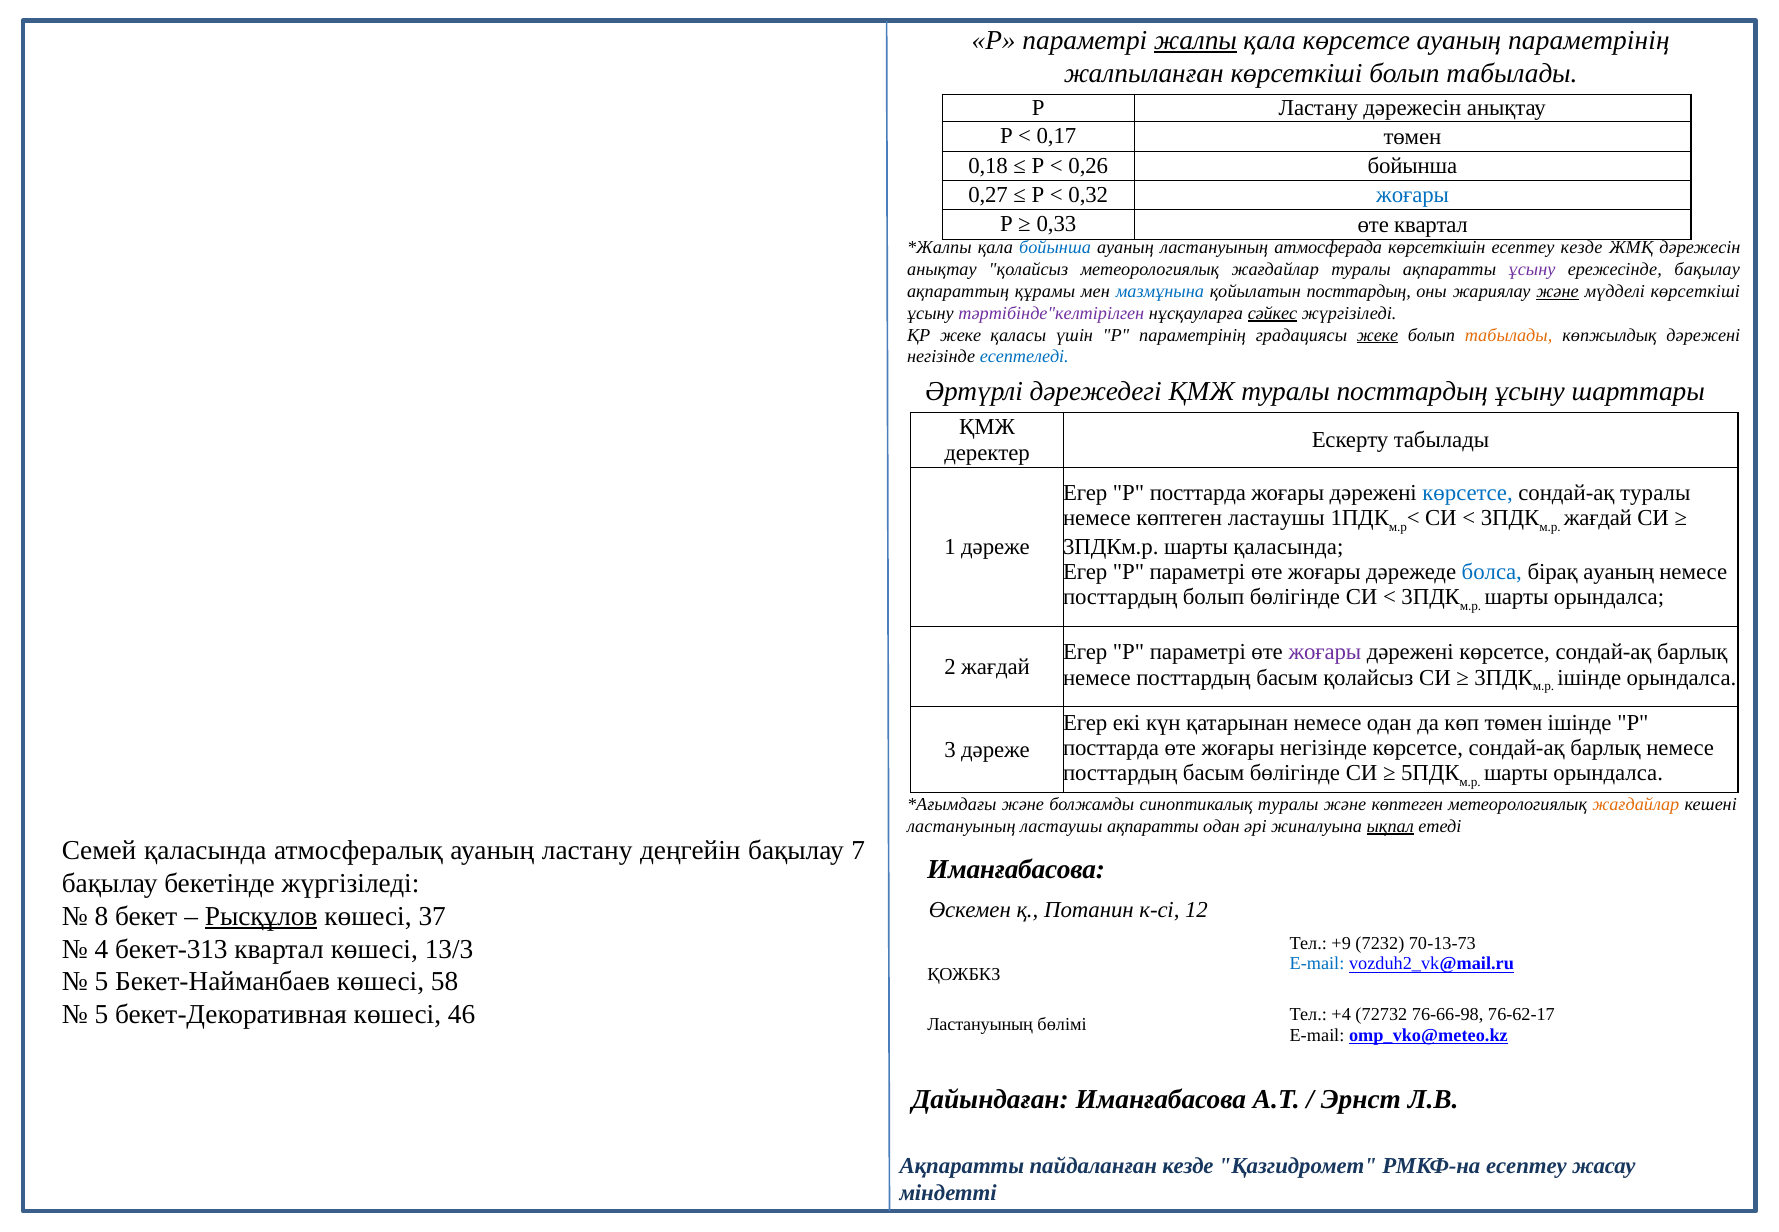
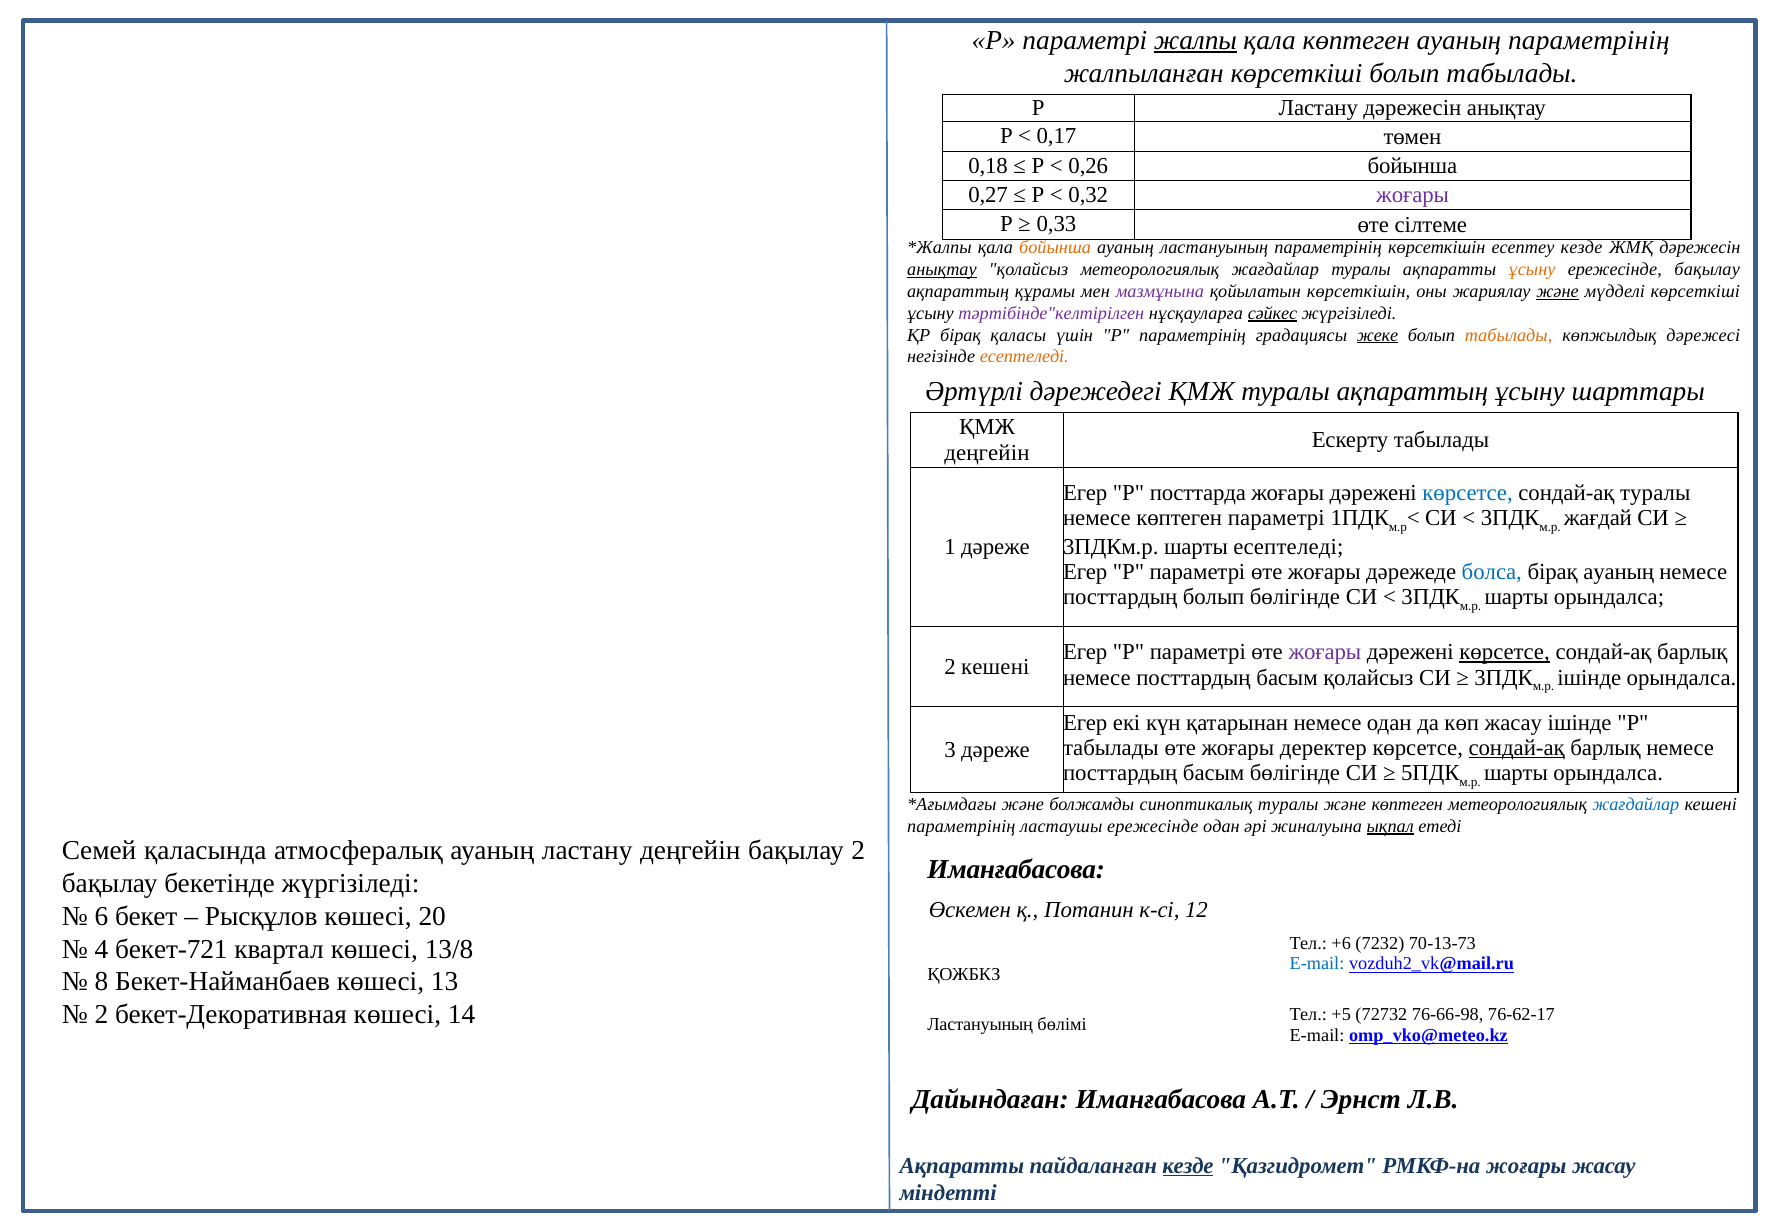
қала көрсетсе: көрсетсе -> көптеген (1356, 40)
жоғары colour: blue -> purple (1413, 195)
өте квартал: квартал -> сілтеме (1431, 225)
бойынша colour: blue -> orange (1055, 248)
ластануының атмосферада: атмосферада -> параметрінің (1328, 248)
анықтау underline: none -> present (942, 269)
ұсыну colour: purple -> orange (1532, 269)
мазмұнына colour: blue -> purple (1160, 291)
қойылатын посттардың: посттардың -> көрсеткішін (1359, 291)
ҚР жеке: жеке -> бірақ (961, 335)
көпжылдық дәрежені: дәрежені -> дәрежесі (1703, 335)
есептеледі colour: blue -> orange (1024, 357)
туралы посттардың: посттардың -> ақпараттың (1412, 391)
деректер: деректер -> деңгейін (987, 452)
көптеген ластаушы: ластаушы -> параметрі (1276, 518)
шарты қаласында: қаласында -> есептеледі (1288, 547)
көрсетсе underline: none -> present (1505, 652)
2 жағдай: жағдай -> кешені (995, 667)
көп төмен: төмен -> жасау (1513, 722)
посттарда: посттарда -> табылады (1111, 748)
жоғары негізінде: негізінде -> деректер (1323, 748)
сондай-ақ underline: none -> present (1517, 748)
жағдайлар colour: orange -> blue (1636, 804)
ластануының: ластануының -> параметрінің (961, 826)
ластаушы ақпаратты: ақпаратты -> ережесінде (1153, 826)
бақылау 7: 7 -> 2 (858, 850)
8: 8 -> 6 (102, 916)
Рысқұлов underline: present -> none (261, 916)
37: 37 -> 20 (432, 916)
+9: +9 -> +6 (1341, 943)
бекет-313: бекет-313 -> бекет-721 (171, 949)
13/3: 13/3 -> 13/8 (449, 949)
5: 5 -> 8 (102, 982)
58: 58 -> 13 (445, 982)
5: 5 -> 2 (102, 1014)
46: 46 -> 14 (462, 1014)
+4: +4 -> +5 (1341, 1014)
кезде underline: none -> present (1188, 1165)
РМКФ-на есептеу: есептеу -> жоғары (1526, 1165)
